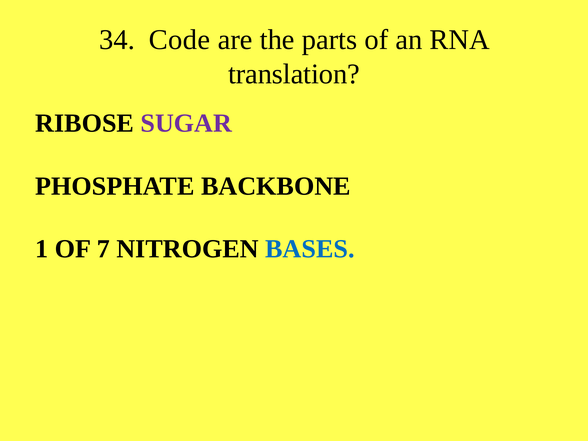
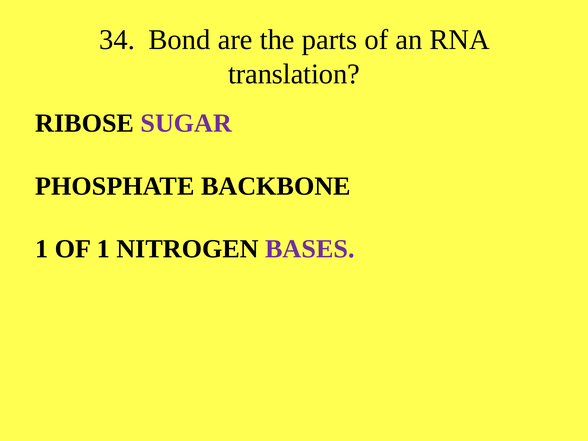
Code: Code -> Bond (180, 40)
OF 7: 7 -> 1 (103, 249)
BASES colour: blue -> purple (310, 249)
